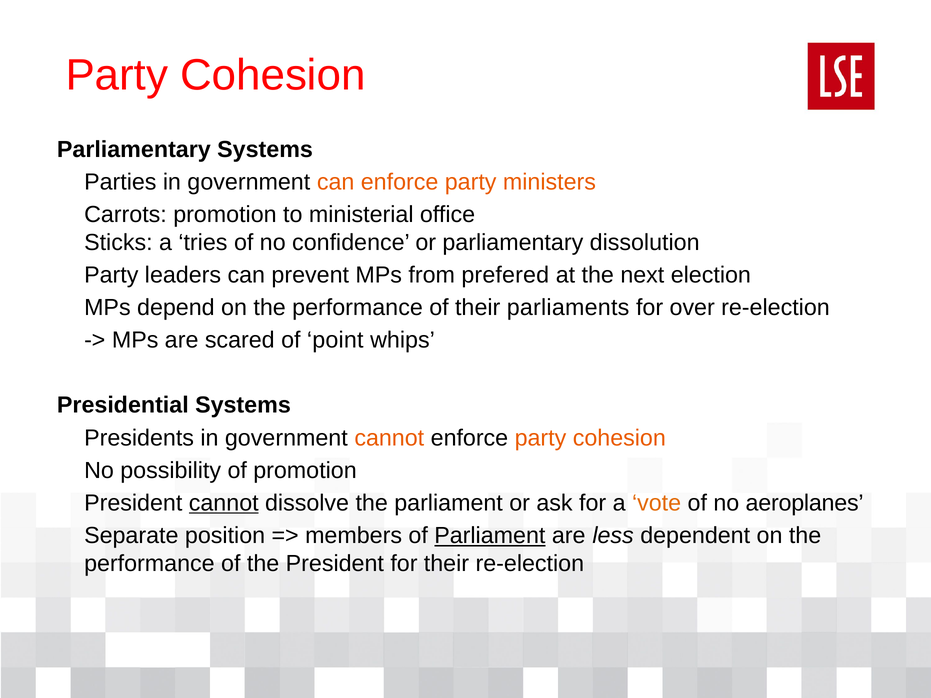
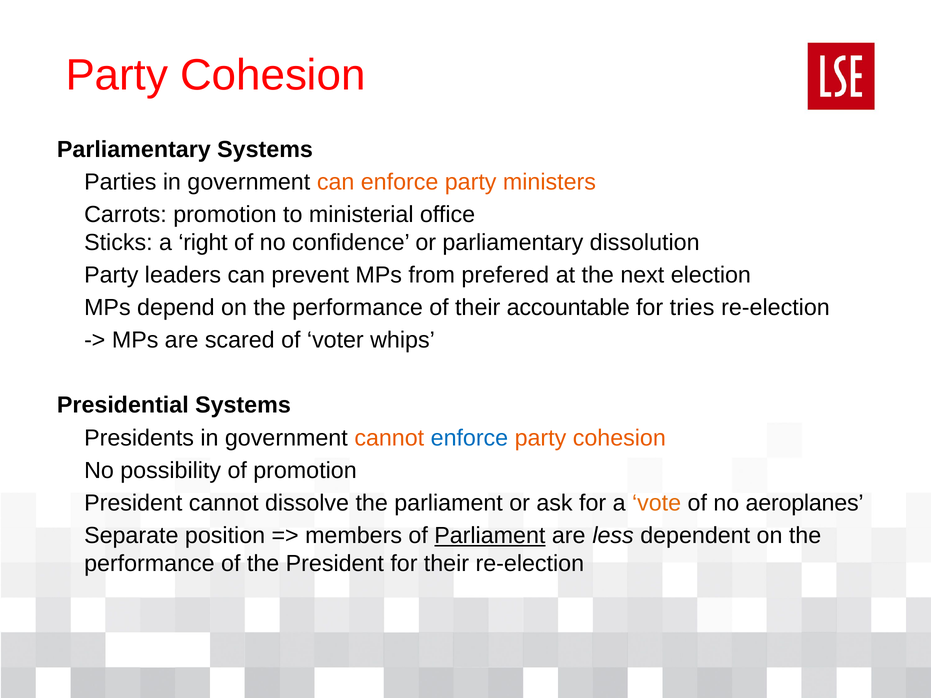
tries: tries -> right (203, 242)
parliaments: parliaments -> accountable (568, 308)
over: over -> tries (692, 308)
point: point -> voter (335, 340)
enforce colour: black -> blue (469, 438)
cannot underline: present -> none (224, 503)
